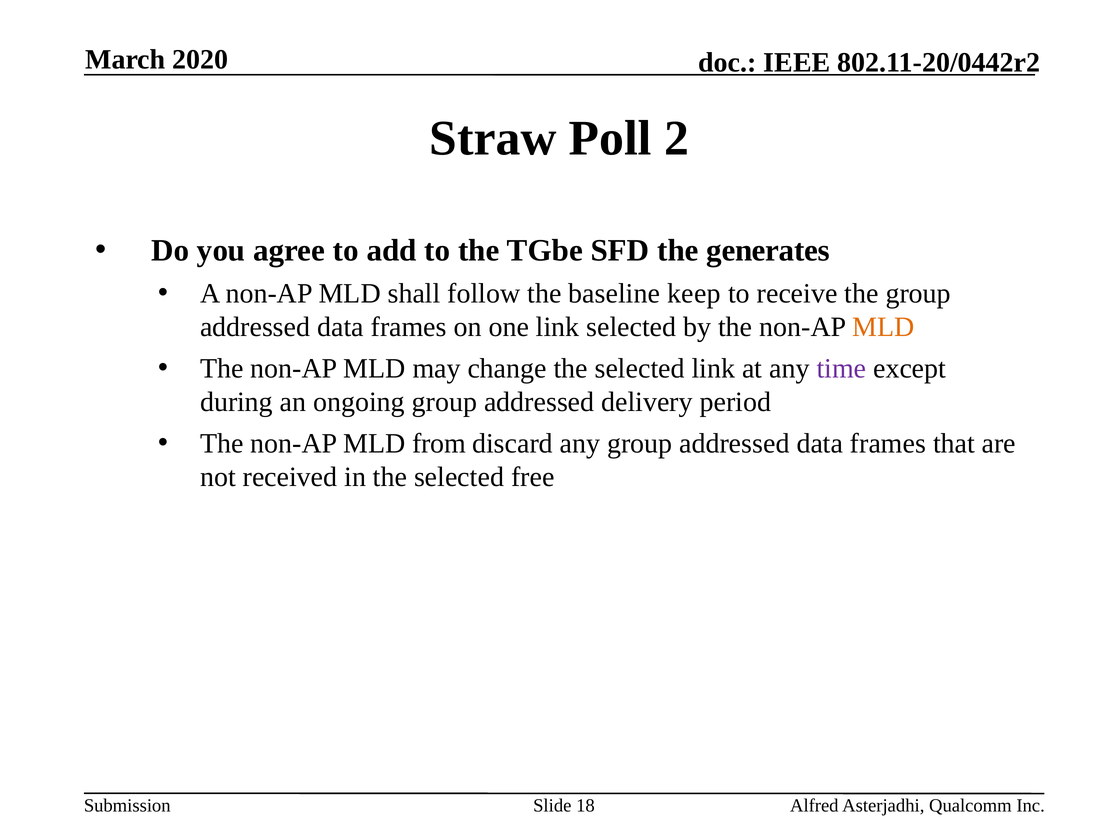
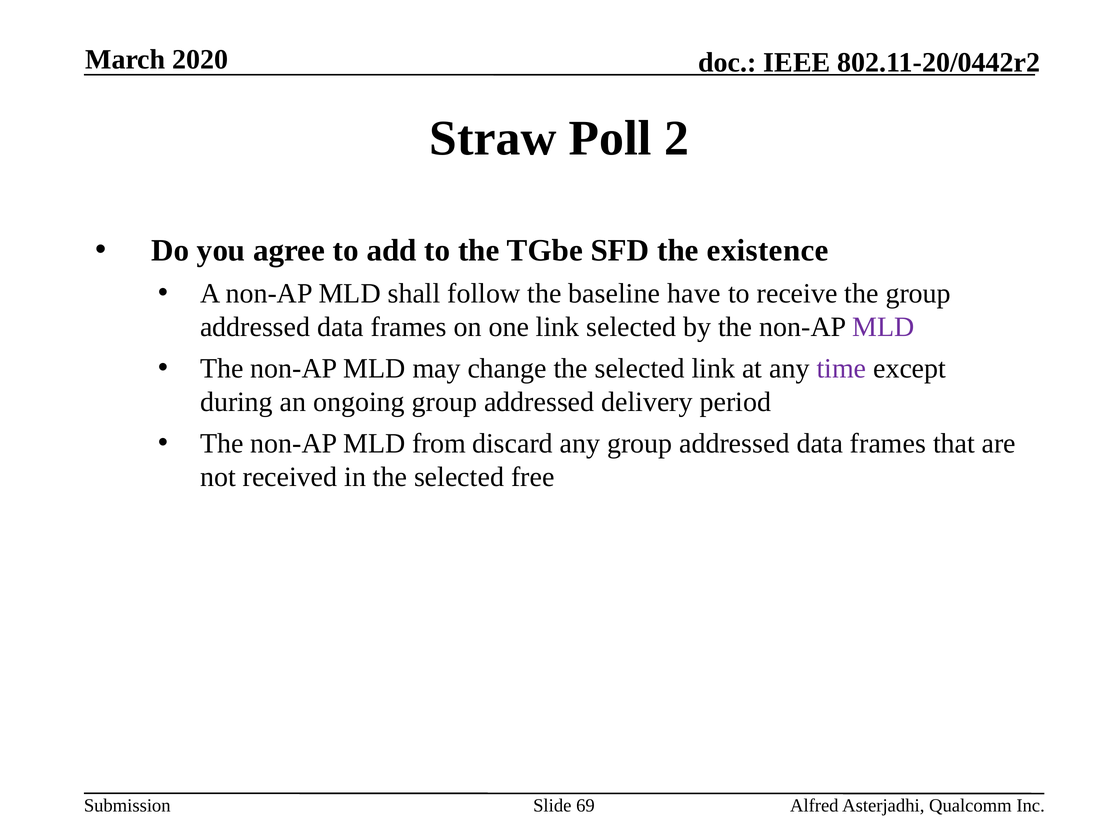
generates: generates -> existence (768, 250)
keep: keep -> have (694, 293)
MLD colour: orange -> purple (883, 327)
18: 18 -> 69 (585, 805)
